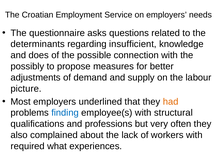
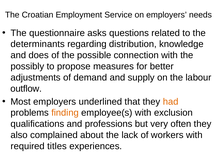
insufficient: insufficient -> distribution (133, 44)
picture: picture -> outflow (26, 89)
finding colour: blue -> orange (65, 113)
structural: structural -> exclusion (173, 113)
what: what -> titles (57, 146)
